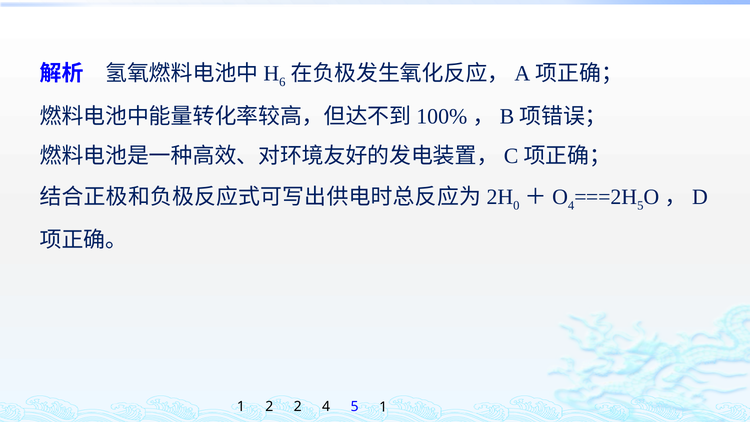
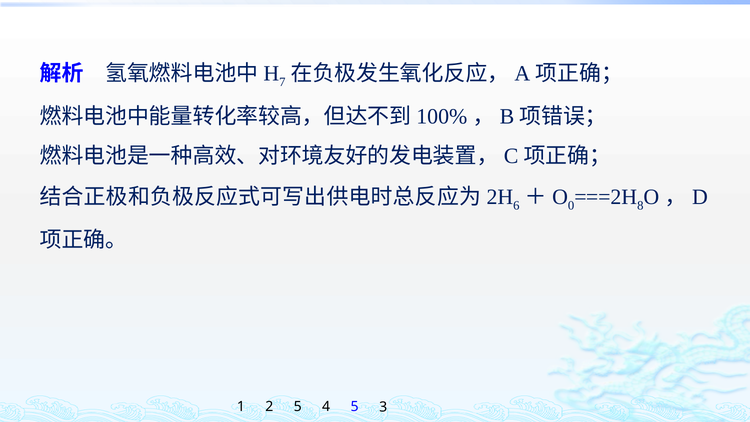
6: 6 -> 7 (282, 82)
0: 0 -> 6 (516, 206)
4: 4 -> 0 (571, 206)
5: 5 -> 8 (640, 206)
2 2: 2 -> 5 (298, 407)
4 1: 1 -> 3 (383, 407)
